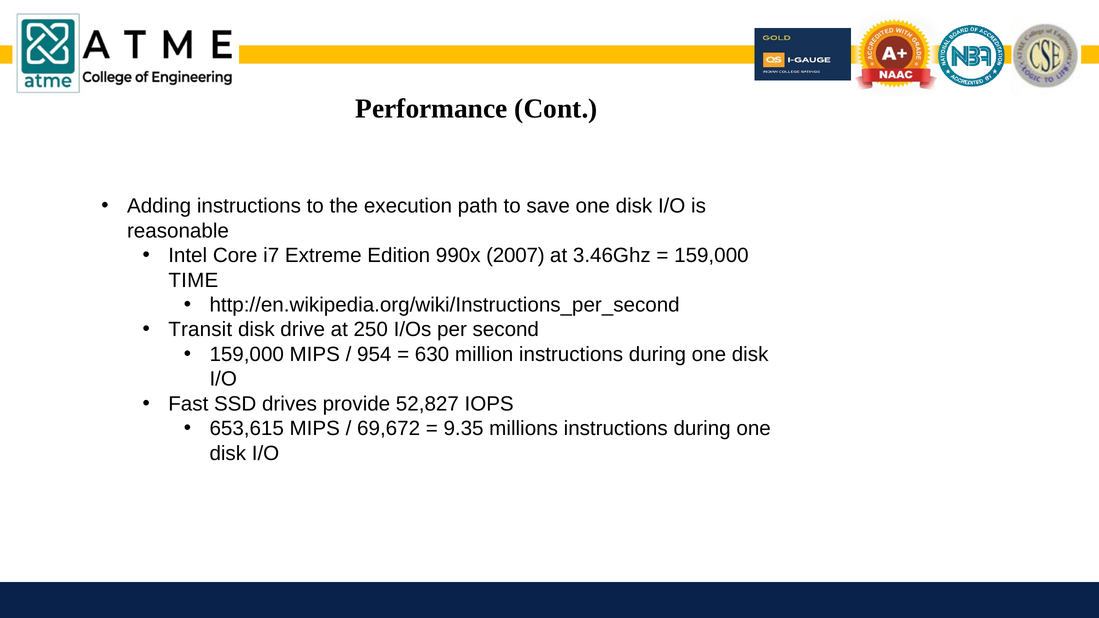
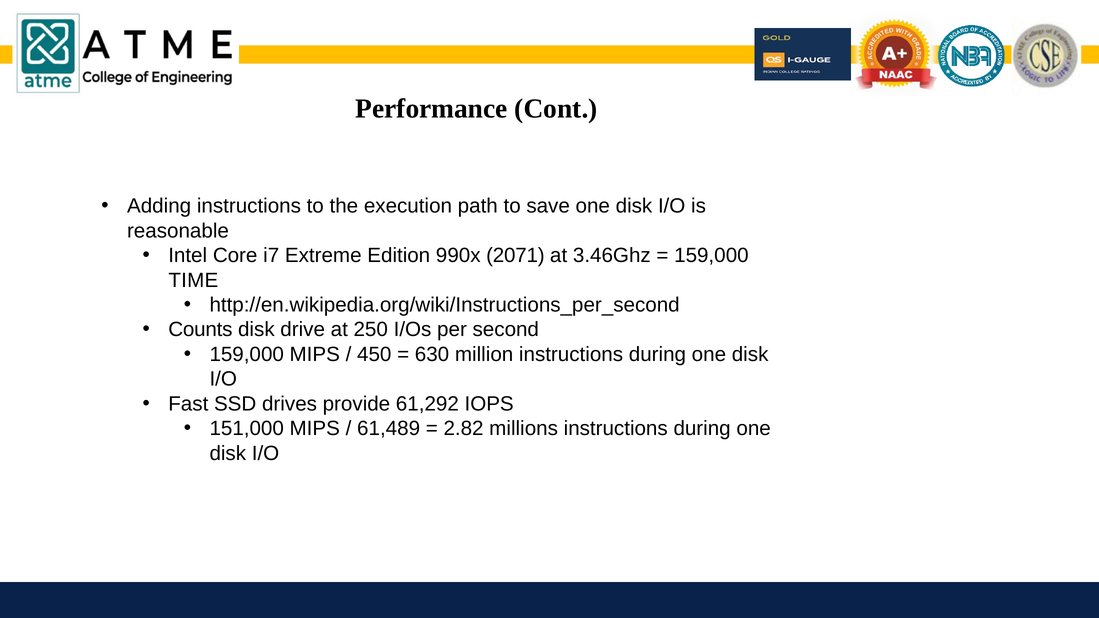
2007: 2007 -> 2071 (515, 256)
Transit: Transit -> Counts (200, 330)
954: 954 -> 450 (374, 355)
52,827: 52,827 -> 61,292 (427, 404)
653,615: 653,615 -> 151,000 (247, 429)
69,672: 69,672 -> 61,489 (389, 429)
9.35: 9.35 -> 2.82 (464, 429)
